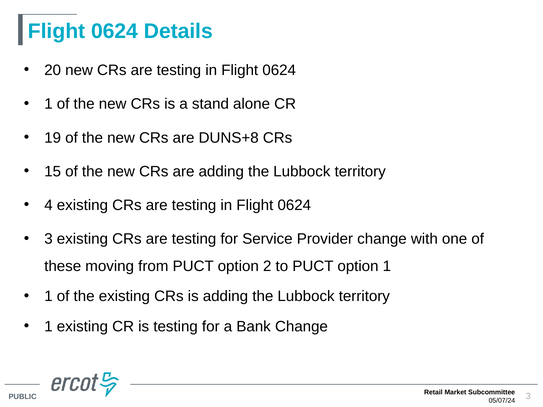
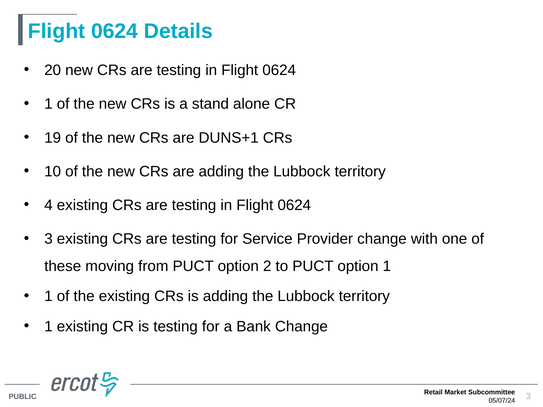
DUNS+8: DUNS+8 -> DUNS+1 (229, 138)
15: 15 -> 10 (53, 172)
